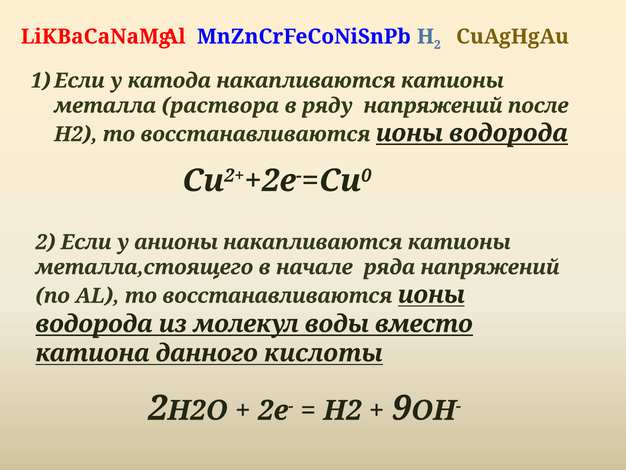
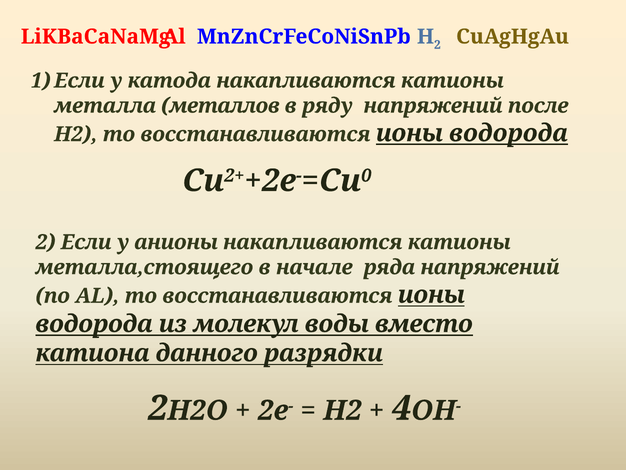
раствора: раствора -> металлов (220, 106)
кислоты: кислоты -> разрядки (323, 353)
9: 9 -> 4 (401, 408)
